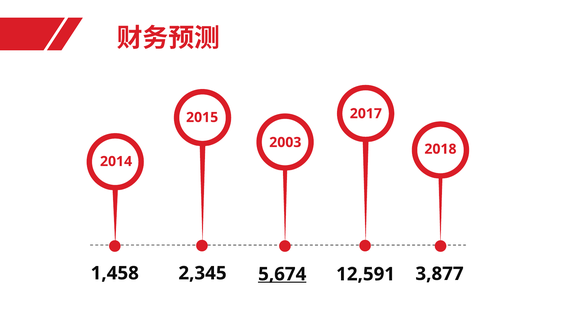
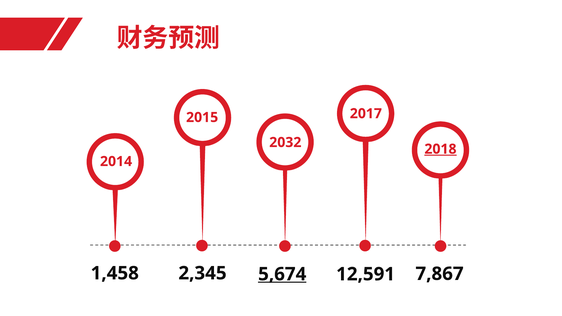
2003: 2003 -> 2032 (285, 142)
2018 underline: none -> present (440, 149)
3,877: 3,877 -> 7,867 (440, 274)
